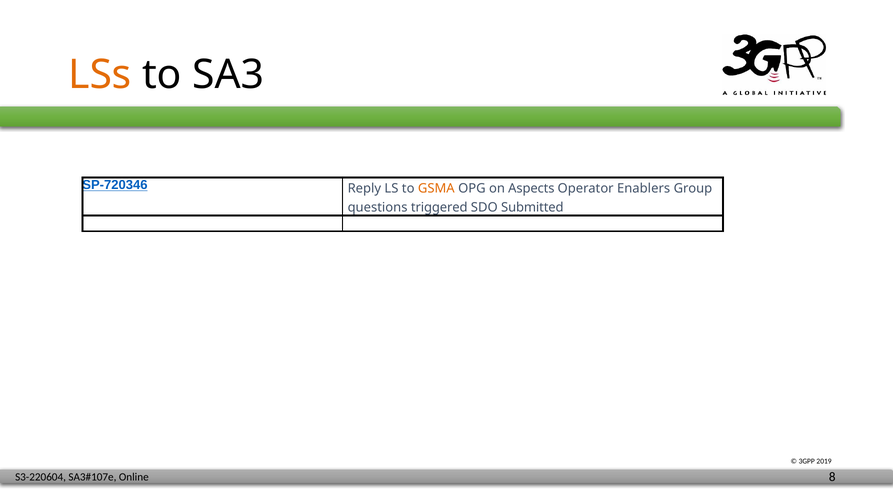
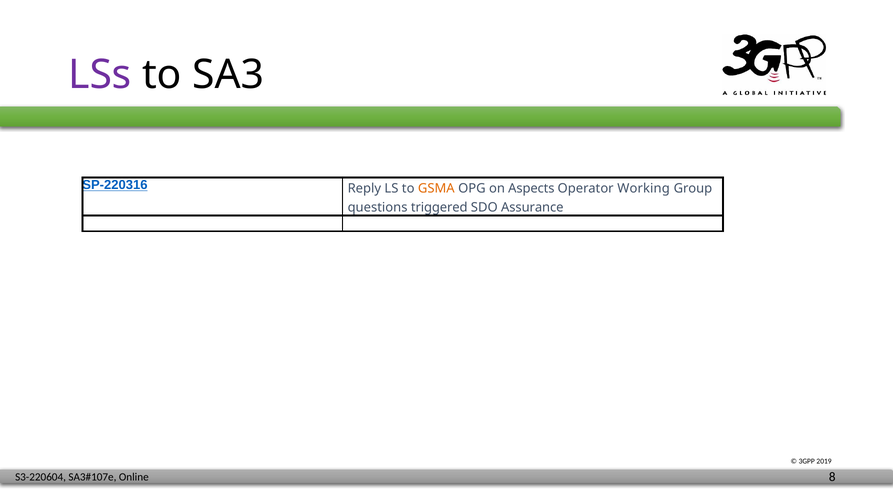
LSs colour: orange -> purple (100, 75)
SP-720346: SP-720346 -> SP-220316 (115, 185)
Enablers: Enablers -> Working (644, 188)
Submitted: Submitted -> Assurance (532, 207)
